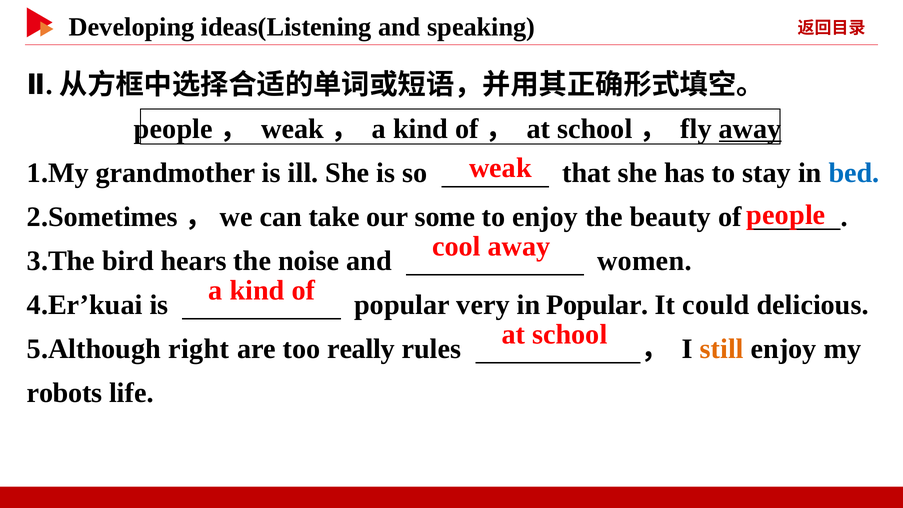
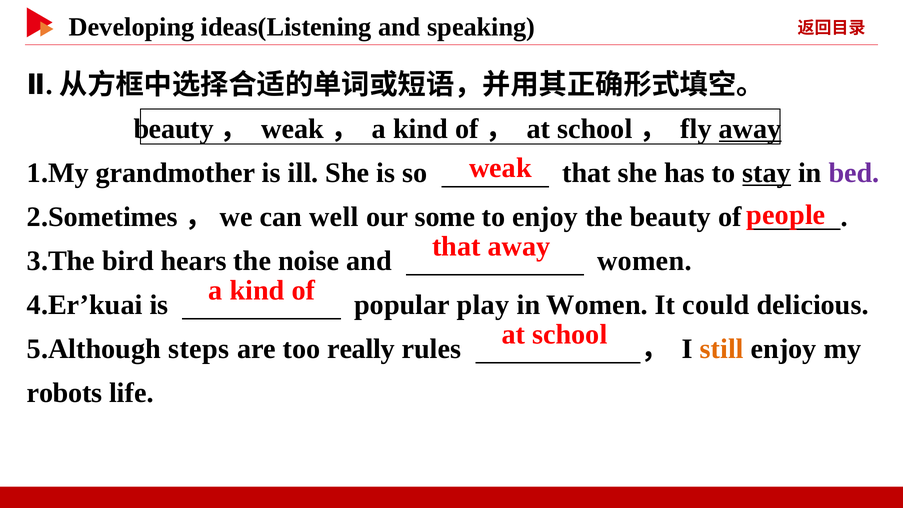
people: people -> beauty (174, 129)
stay underline: none -> present (767, 173)
bed colour: blue -> purple (854, 173)
take: take -> well (334, 217)
cool: cool -> that (456, 246)
very: very -> play (483, 305)
in Popular: Popular -> Women (597, 305)
right: right -> steps (199, 349)
